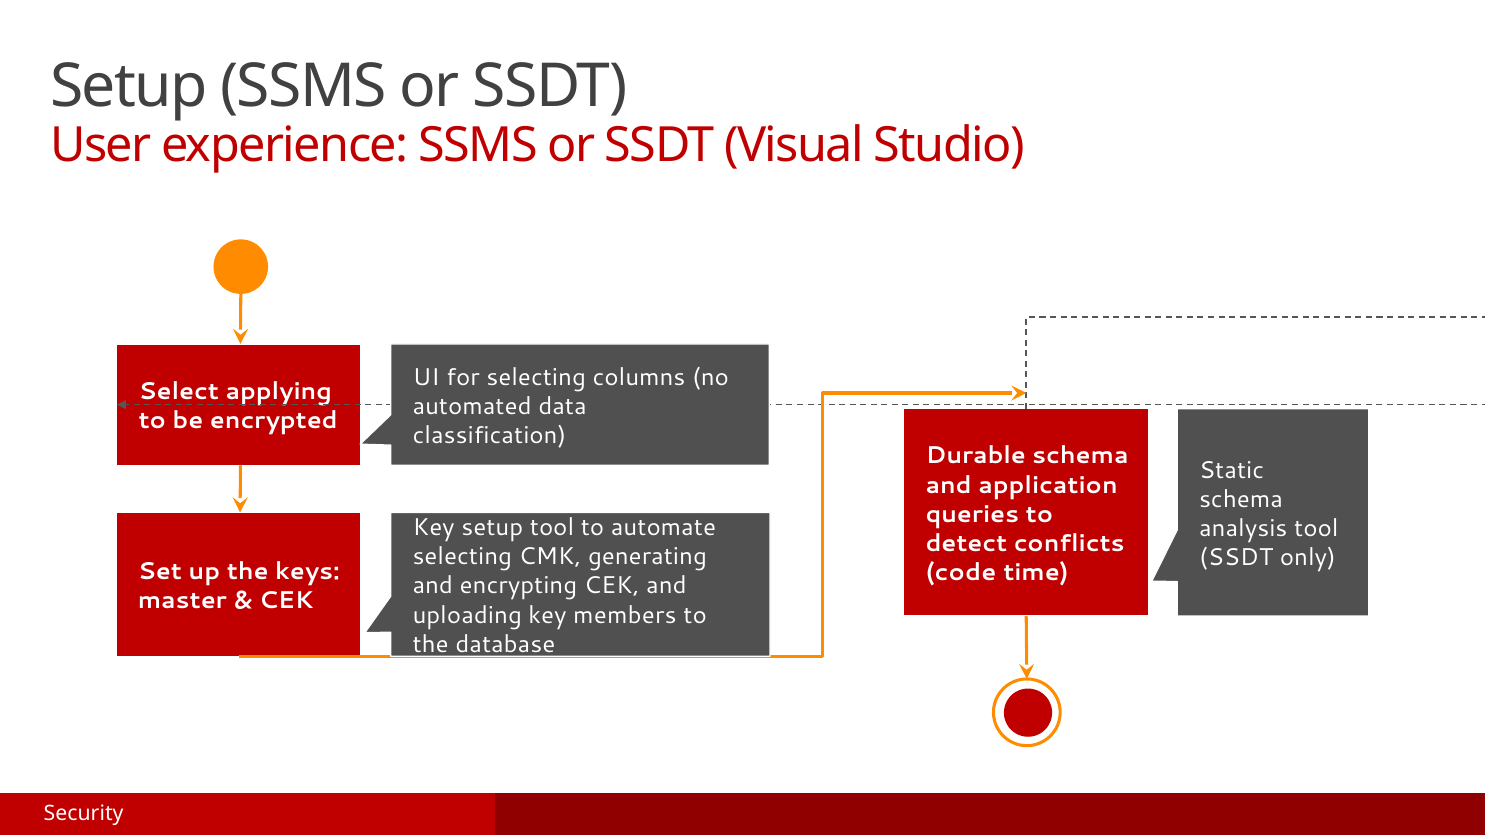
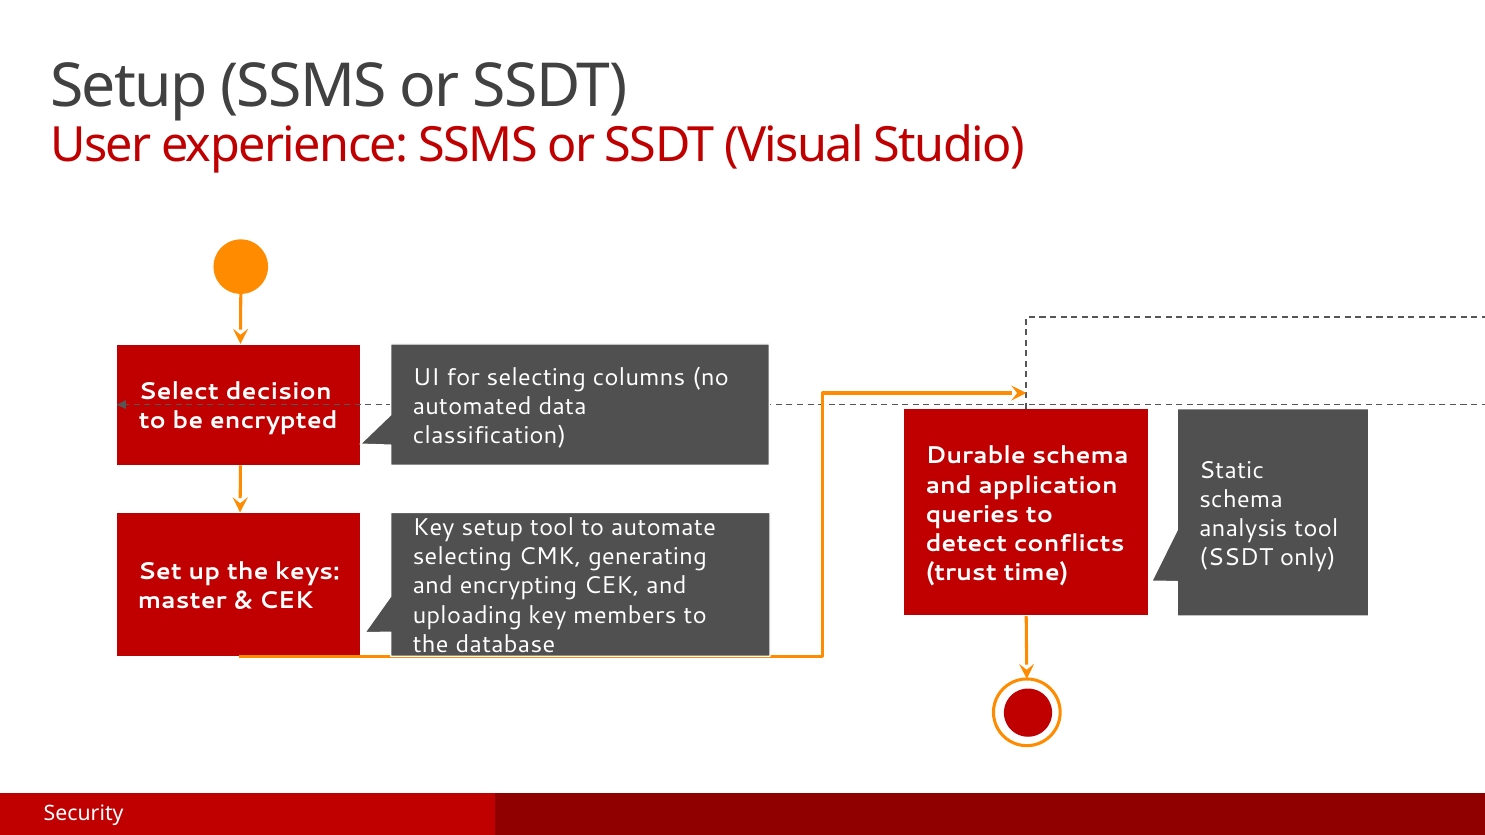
applying: applying -> decision (279, 392)
code: code -> trust (961, 572)
